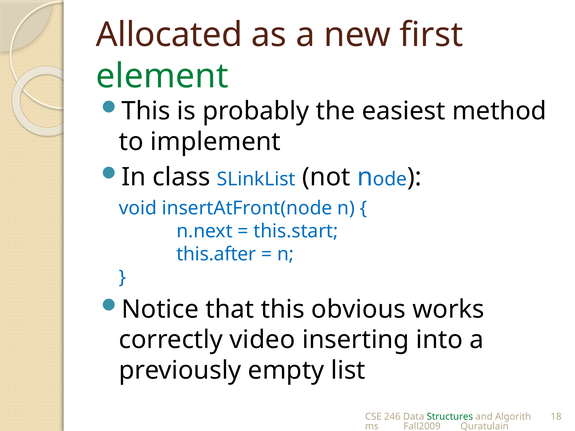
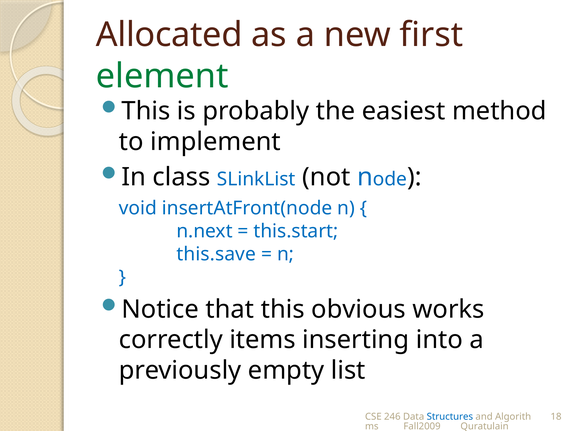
this.after: this.after -> this.save (216, 254)
video: video -> items (263, 340)
Structures colour: green -> blue (450, 417)
